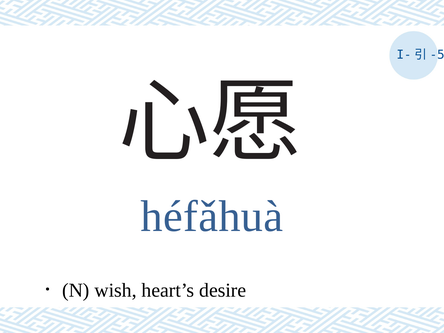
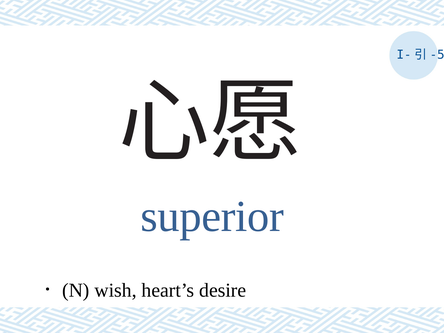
héfǎhuà: héfǎhuà -> superior (212, 216)
